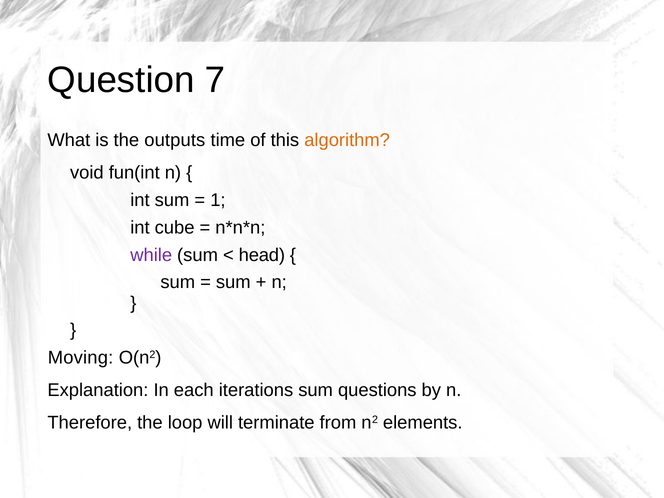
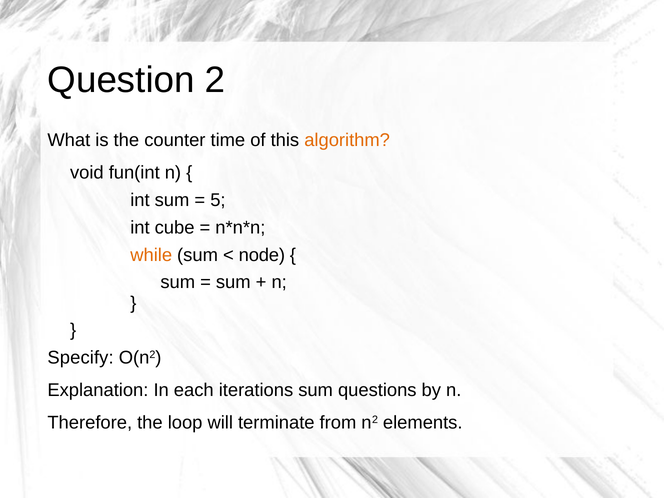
7: 7 -> 2 (215, 80)
outputs: outputs -> counter (175, 140)
1: 1 -> 5 (218, 200)
while colour: purple -> orange (151, 255)
head: head -> node (262, 255)
Moving: Moving -> Specify (81, 358)
